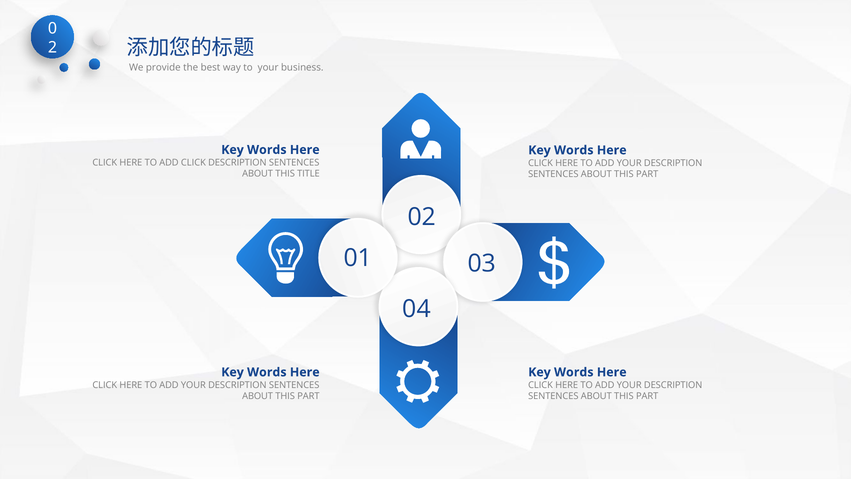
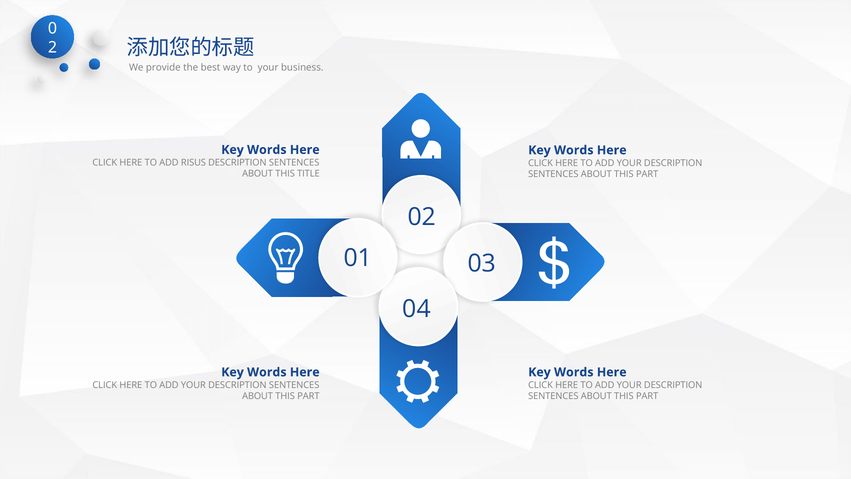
ADD CLICK: CLICK -> RISUS (193, 163)
